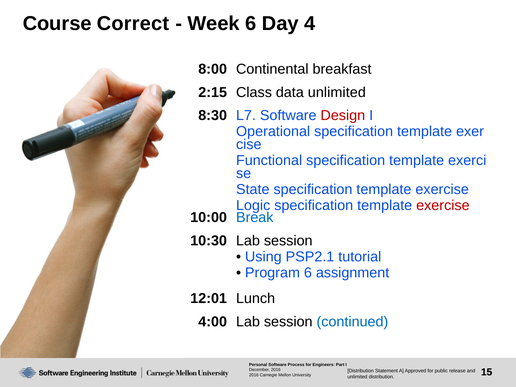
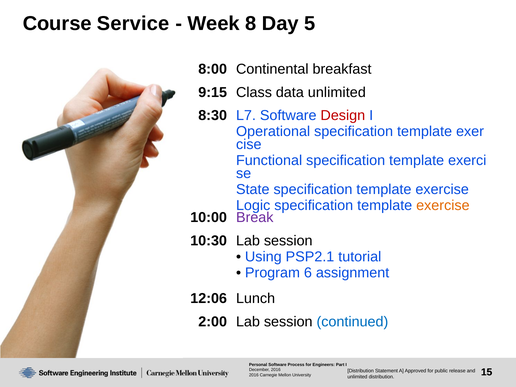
Correct: Correct -> Service (133, 24)
Week 6: 6 -> 8 (251, 24)
4: 4 -> 5 (310, 24)
2:15: 2:15 -> 9:15 (213, 92)
exercise colour: red -> orange (443, 205)
Break colour: blue -> purple (255, 218)
12:01: 12:01 -> 12:06 (209, 299)
4:00: 4:00 -> 2:00 (213, 322)
